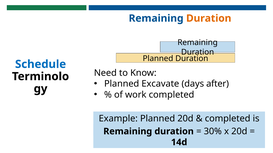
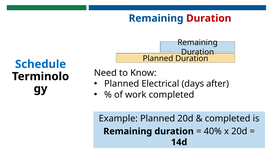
Duration colour: orange -> red (209, 18)
Excavate: Excavate -> Electrical (160, 84)
30%: 30% -> 40% (213, 132)
